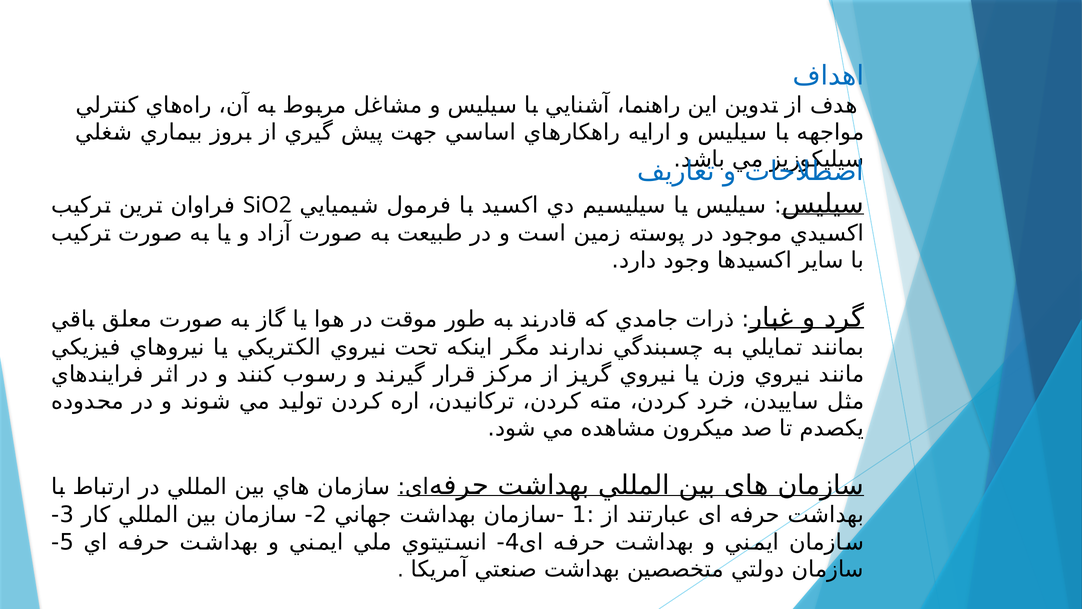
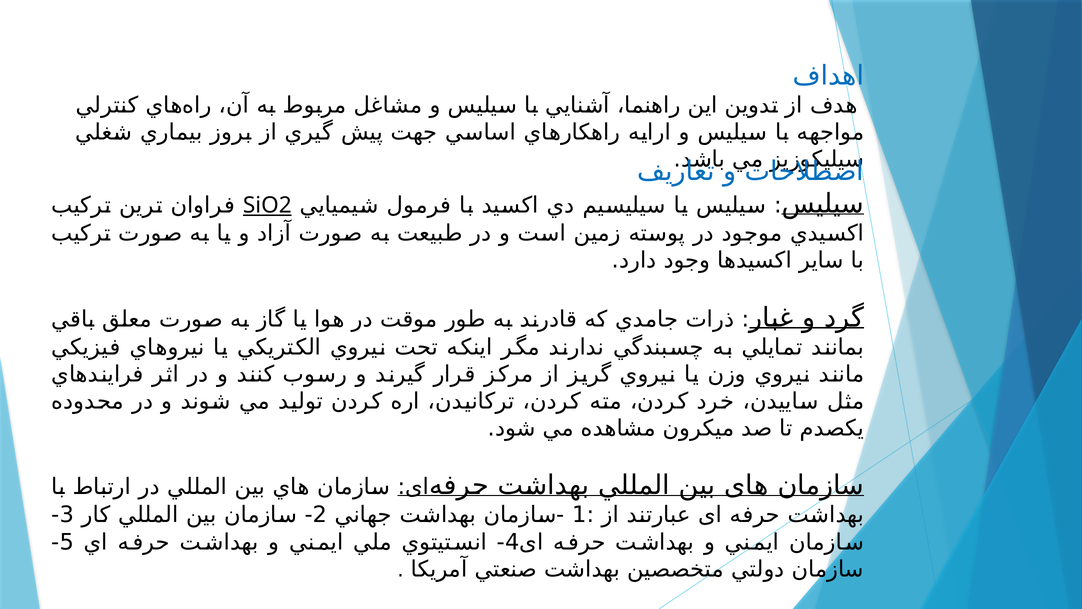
SiO2 underline: none -> present (267, 205)
